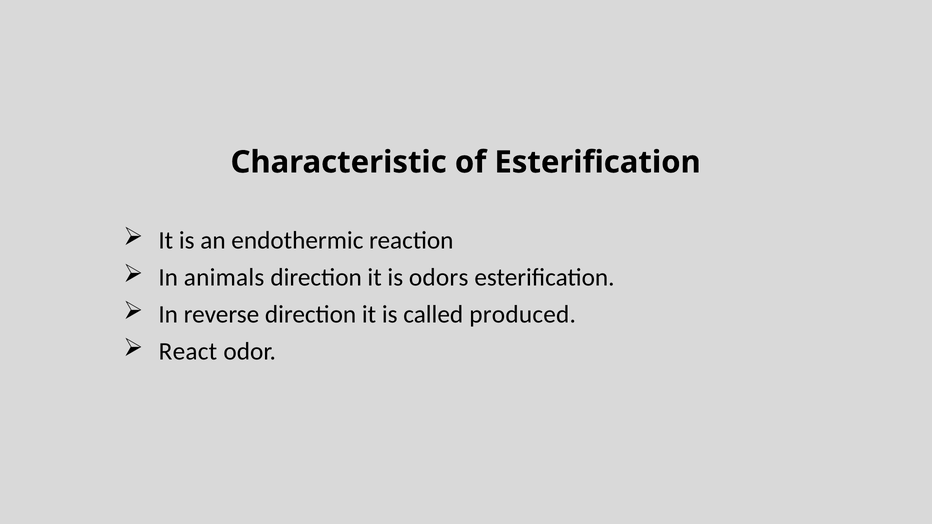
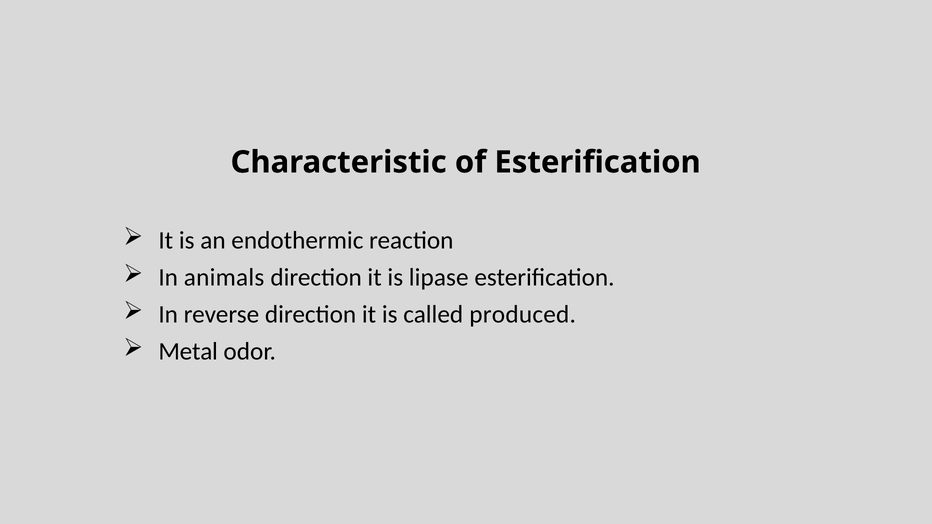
odors: odors -> lipase (439, 278)
React: React -> Metal (188, 352)
